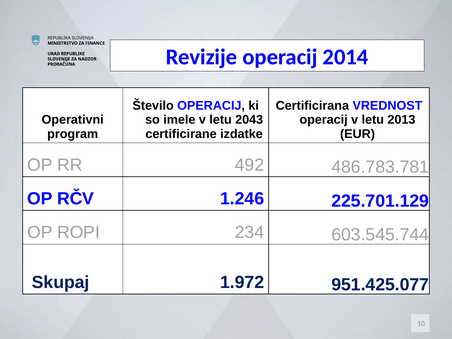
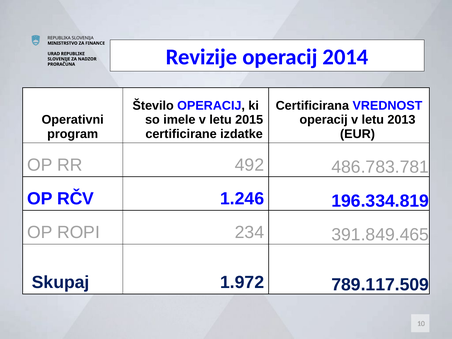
2043: 2043 -> 2015 (249, 120)
225.701.129: 225.701.129 -> 196.334.819 (380, 201)
603.545.744: 603.545.744 -> 391.849.465 (380, 235)
951.425.077: 951.425.077 -> 789.117.509 (380, 285)
